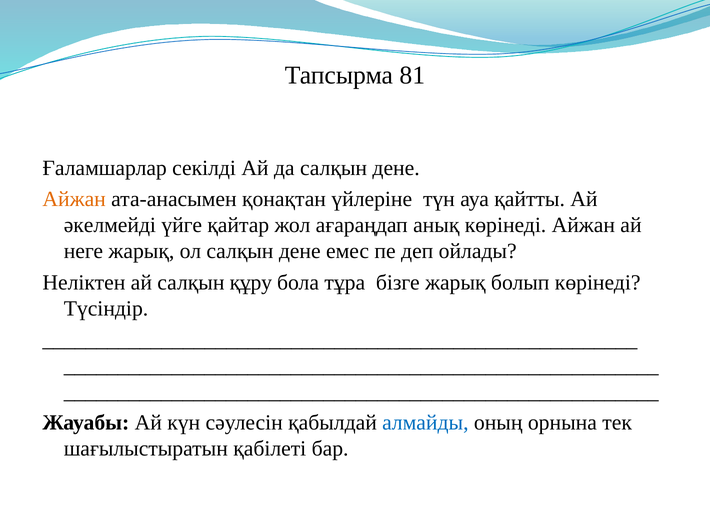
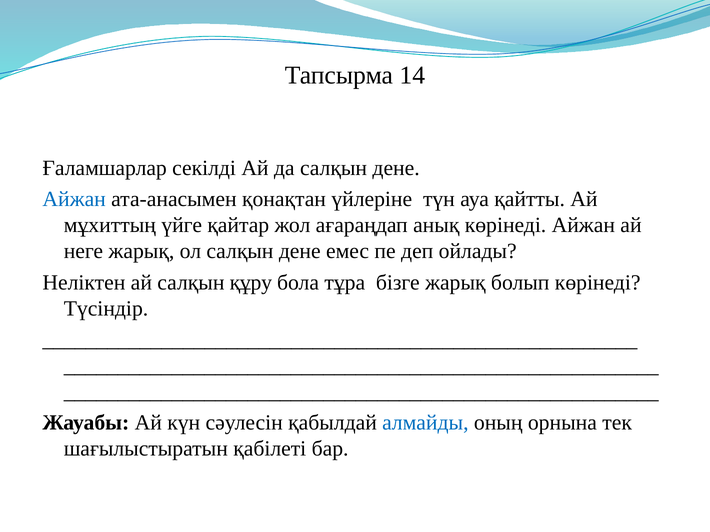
81: 81 -> 14 (412, 75)
Айжан colour: orange -> blue (74, 199)
әкелмейді: әкелмейді -> мұхиттың (110, 225)
